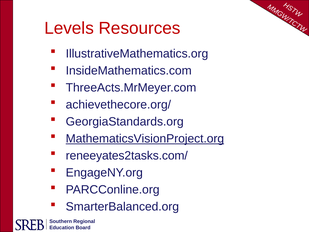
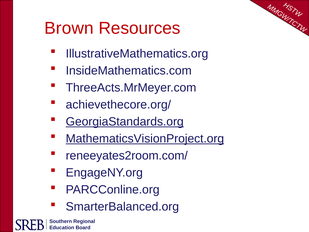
Levels: Levels -> Brown (69, 28)
GeorgiaStandards.org underline: none -> present (125, 122)
reneeyates2tasks.com/: reneeyates2tasks.com/ -> reneeyates2room.com/ (127, 156)
